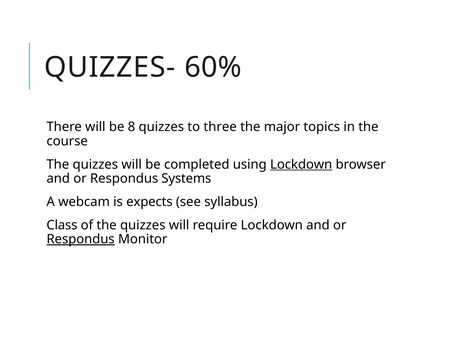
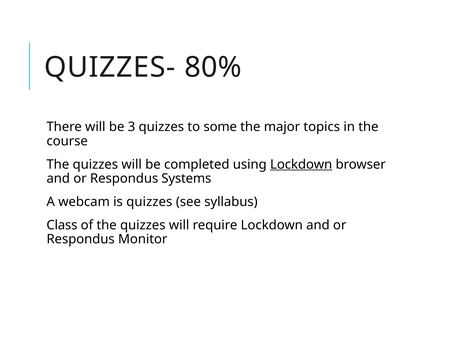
60%: 60% -> 80% (213, 67)
8: 8 -> 3 (132, 127)
three: three -> some (220, 127)
is expects: expects -> quizzes (149, 202)
Respondus underline: present -> none (81, 239)
